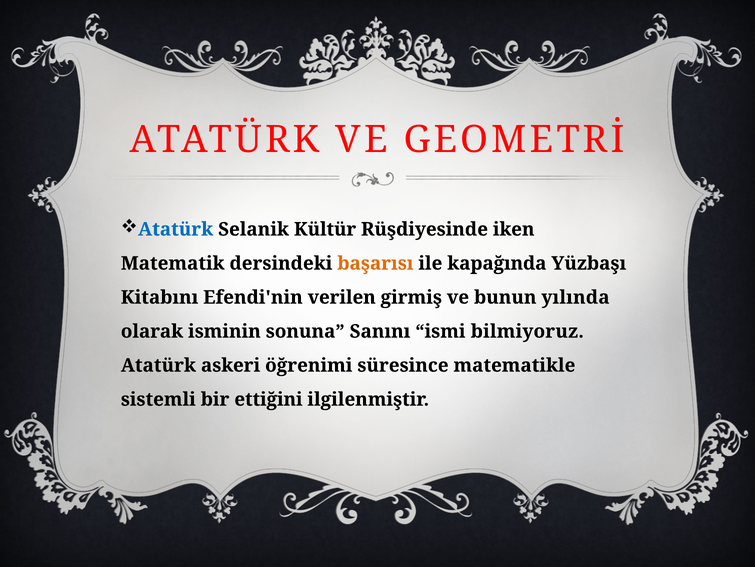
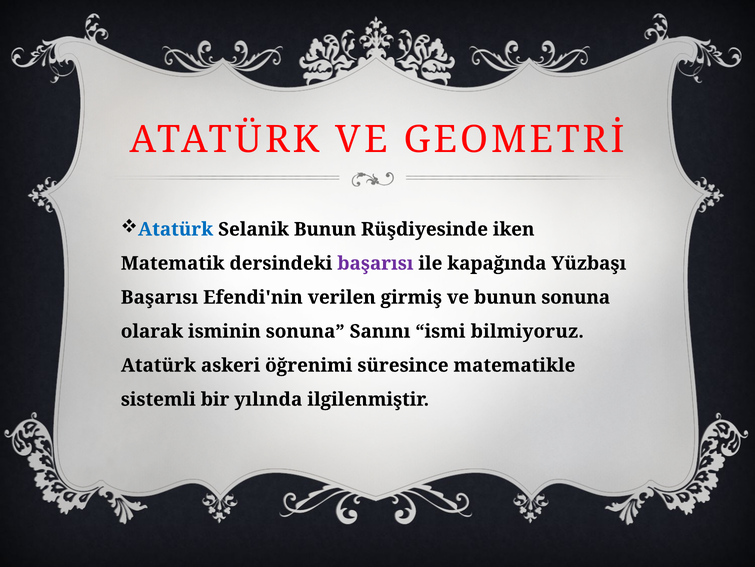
Selanik Kültür: Kültür -> Bunun (325, 229)
başarısı colour: orange -> purple (375, 263)
Kitabını: Kitabını -> Başarısı (159, 297)
bunun yılında: yılında -> sonuna (576, 297)
ettiğini: ettiğini -> yılında (268, 399)
